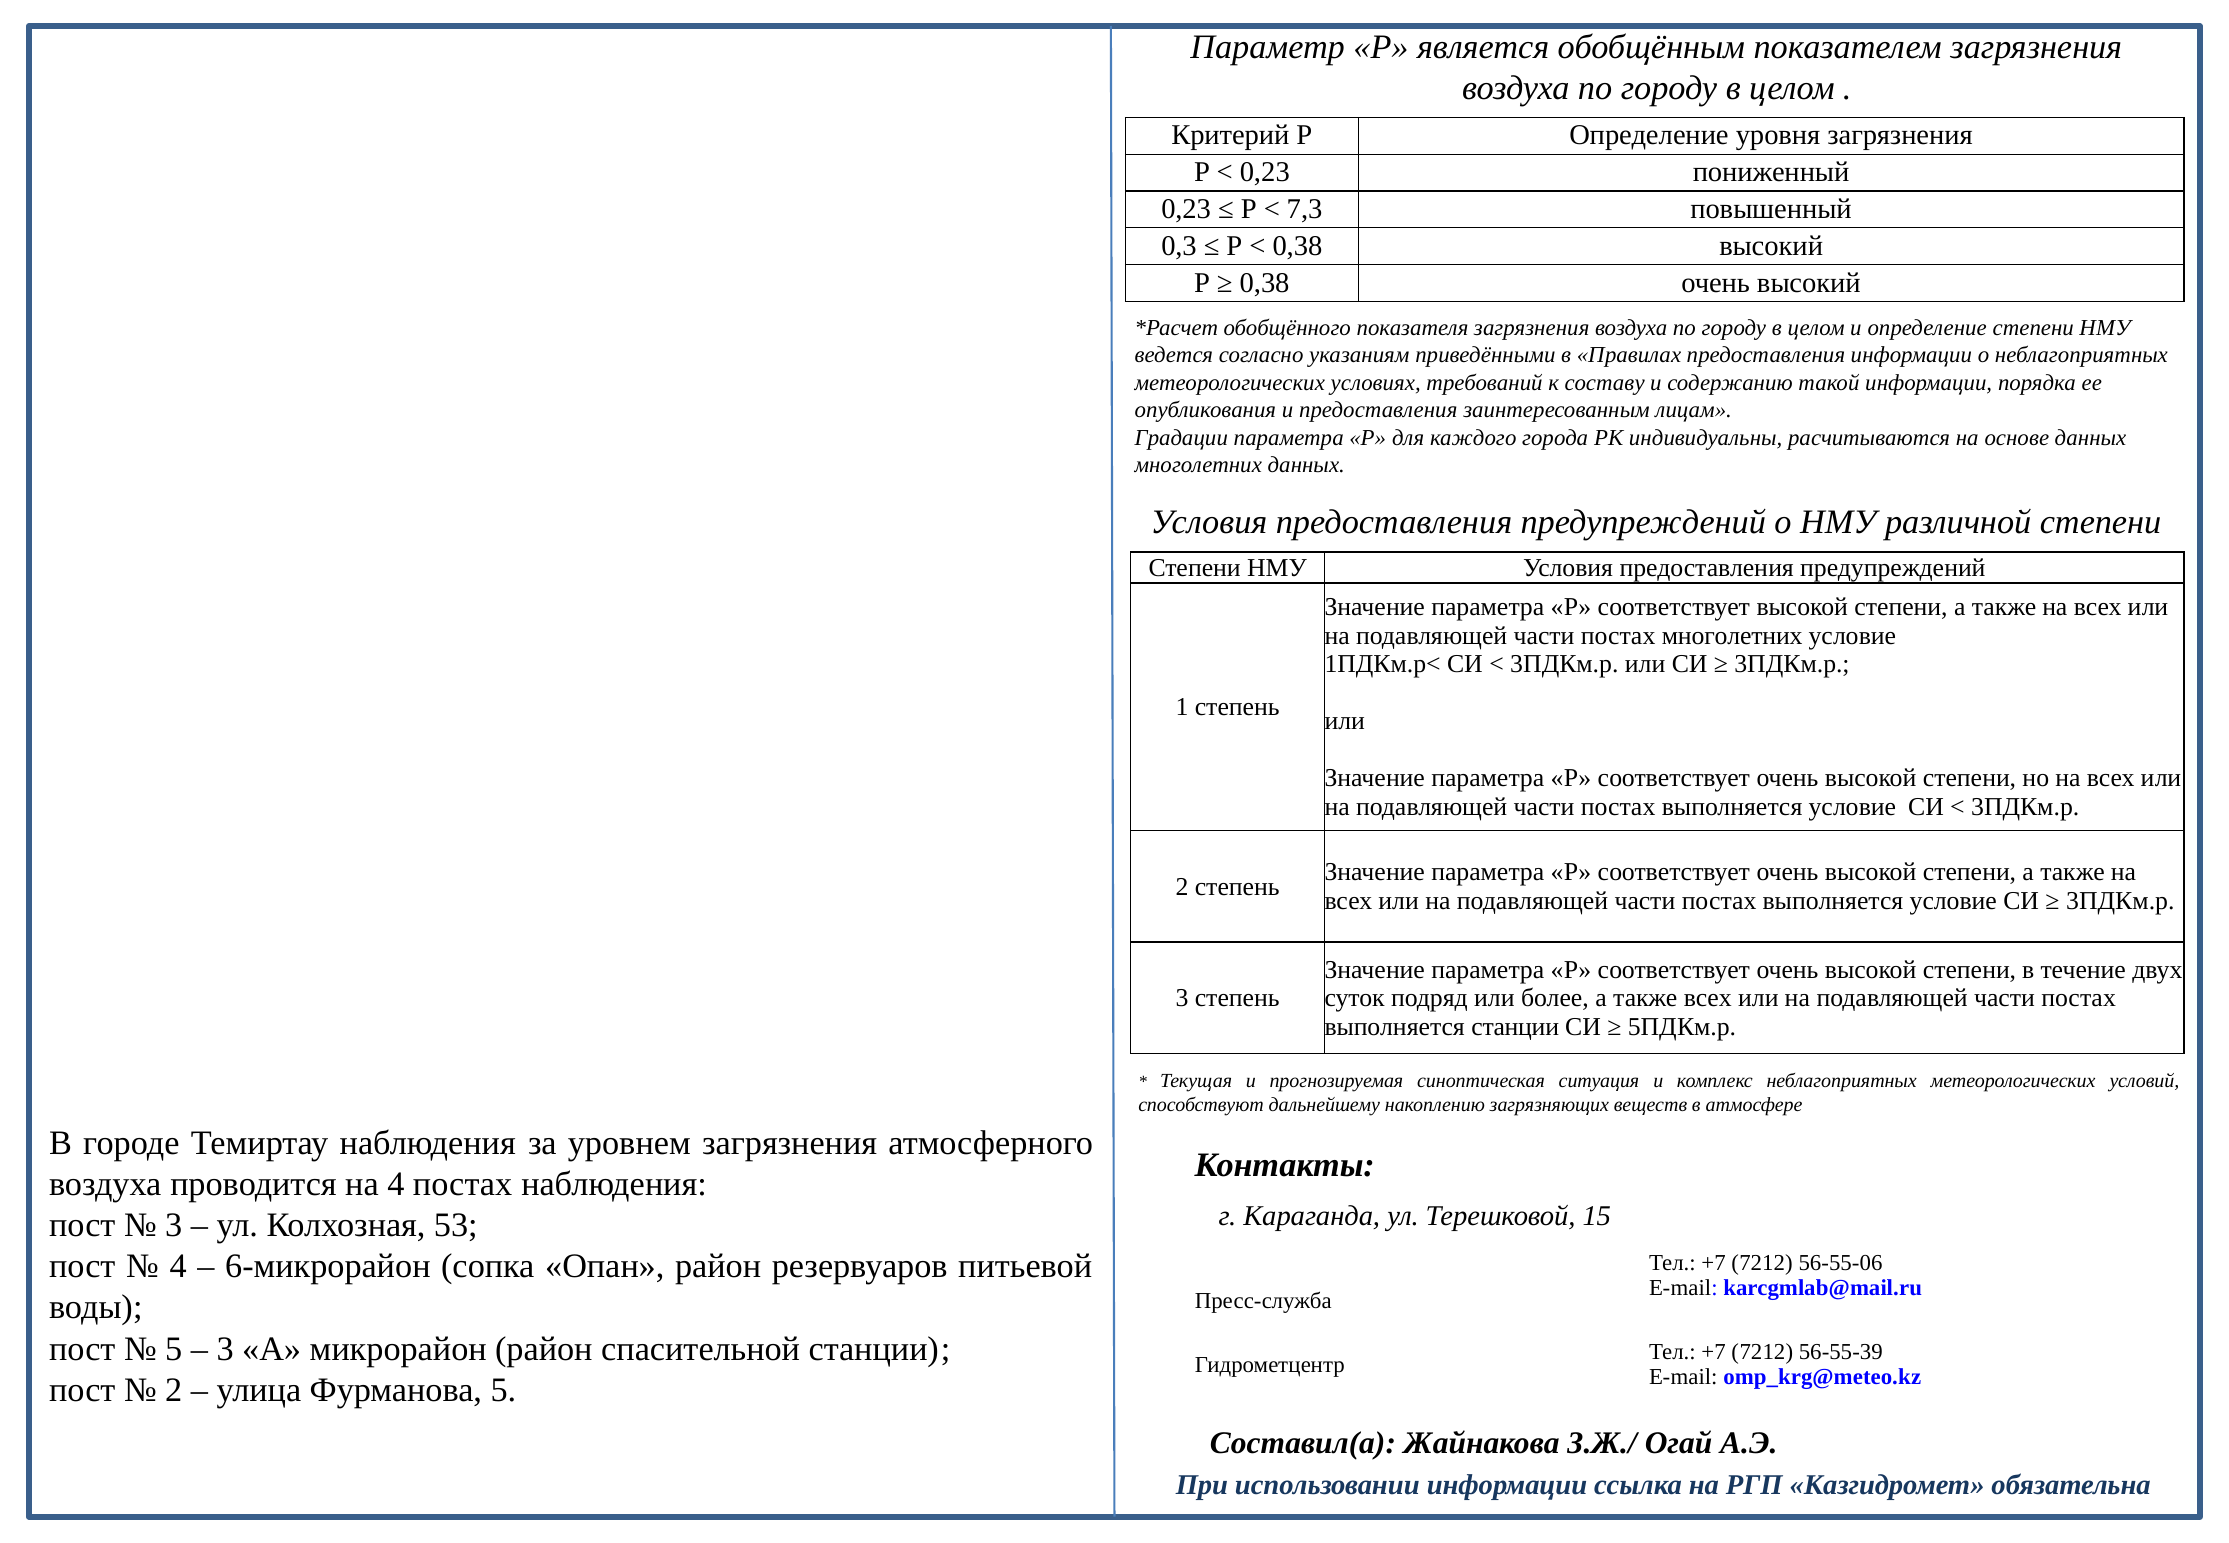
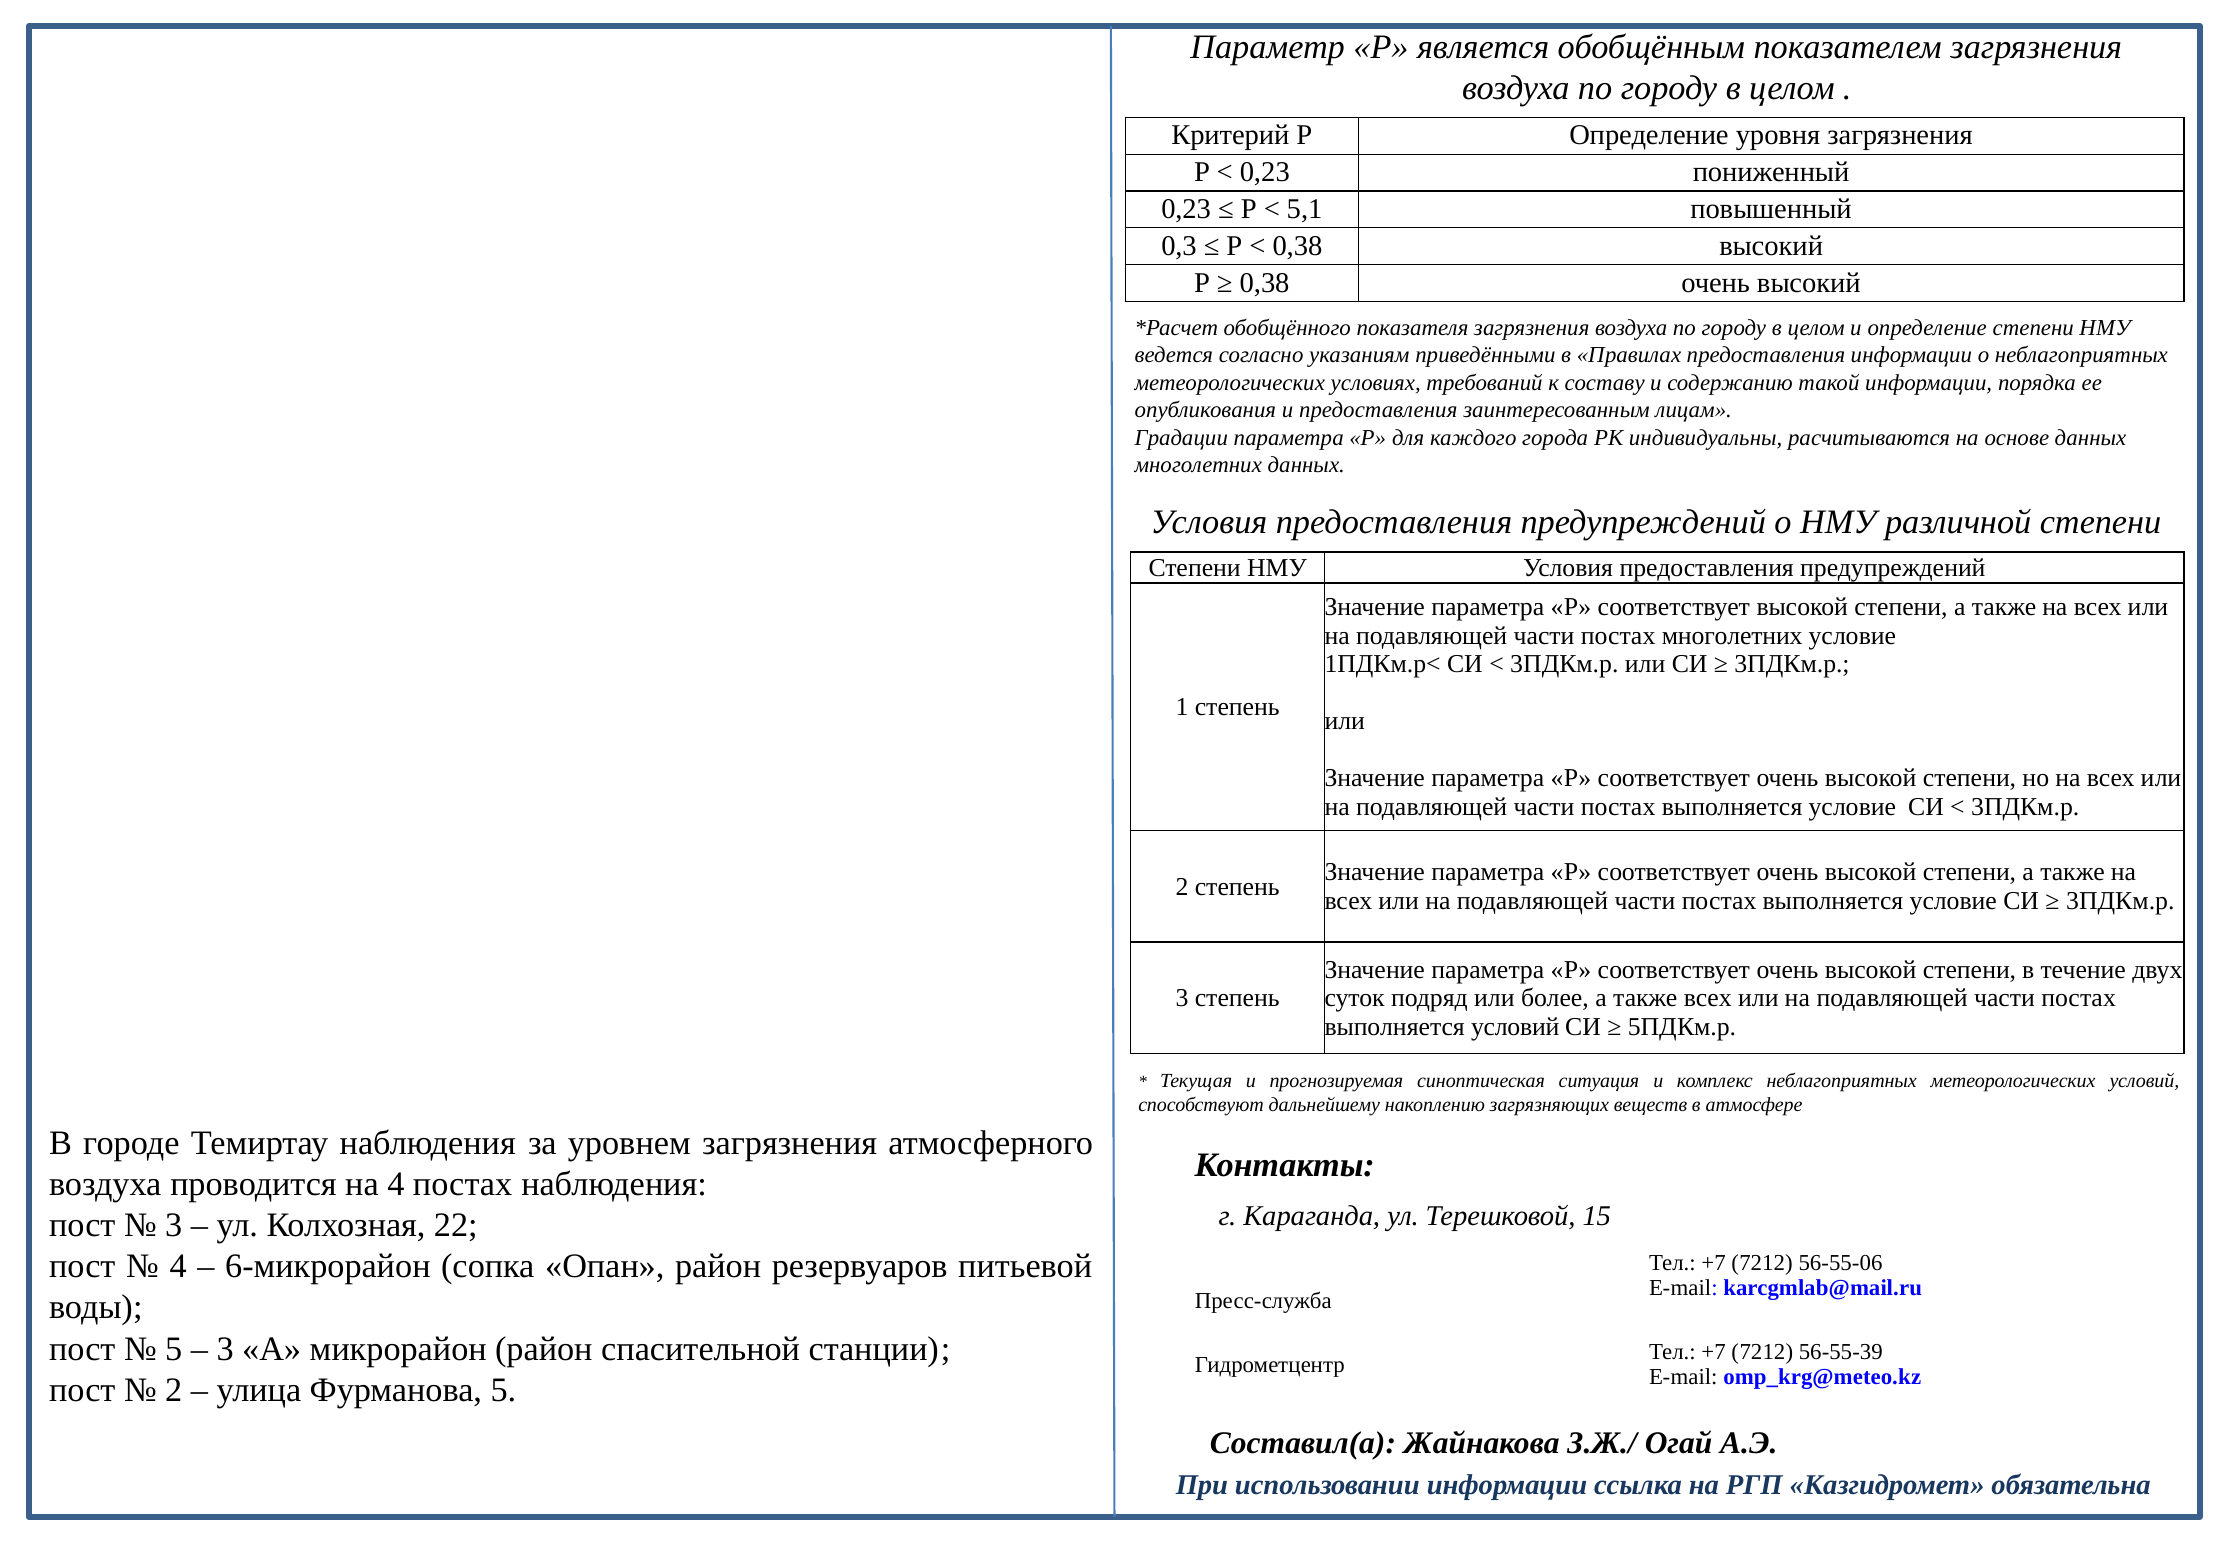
7,3: 7,3 -> 5,1 (1305, 209)
выполняется станции: станции -> условий (1515, 1027)
53: 53 -> 22 (456, 1225)
